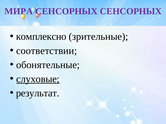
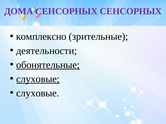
МИРА: МИРА -> ДОМА (19, 11)
соответствии: соответствии -> деятельности (47, 51)
обонятельные underline: none -> present (48, 65)
результат: результат -> слуховые (38, 93)
